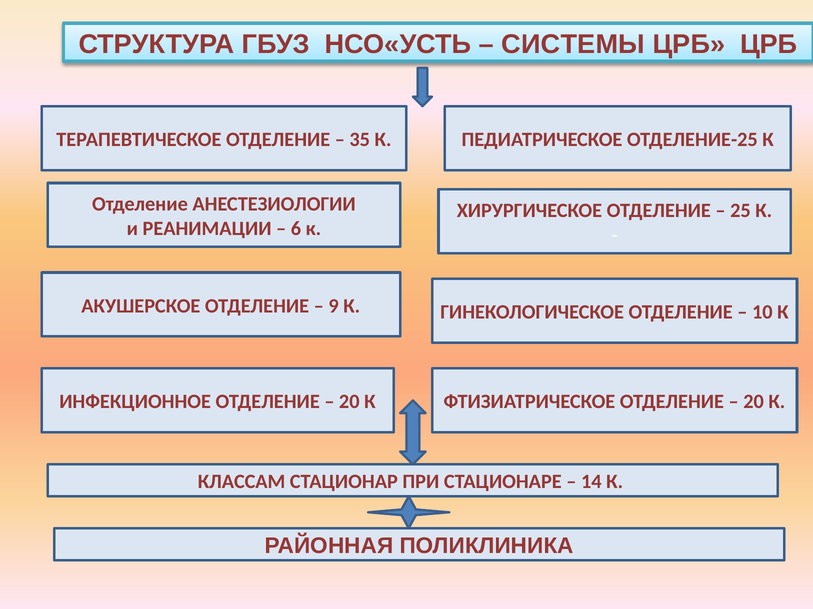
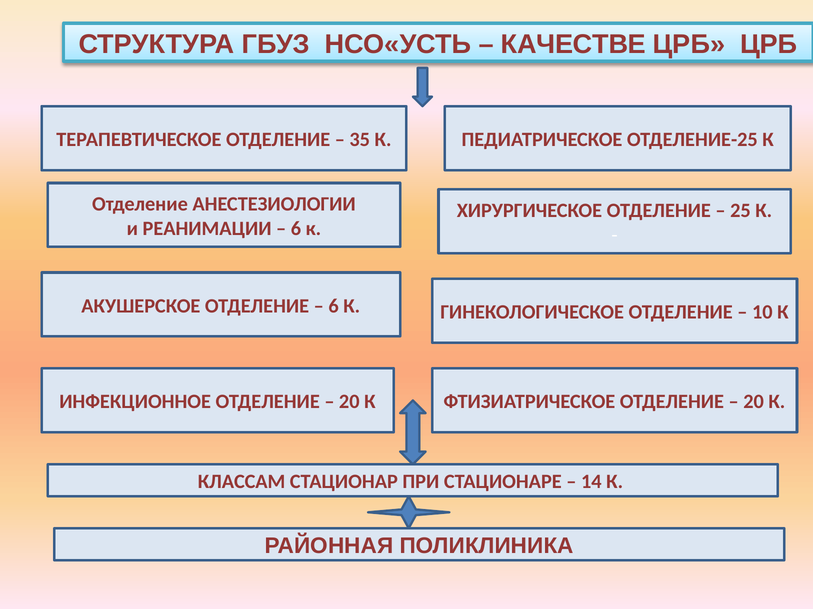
СИСТЕМЫ: СИСТЕМЫ -> КАЧЕСТВЕ (573, 44)
9: 9 -> 6 (334, 306)
